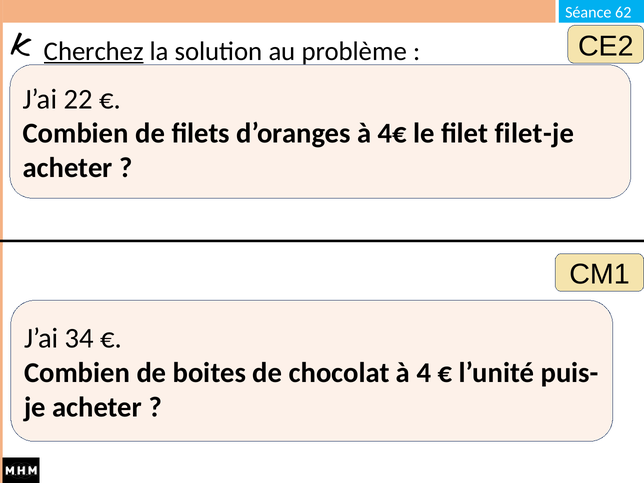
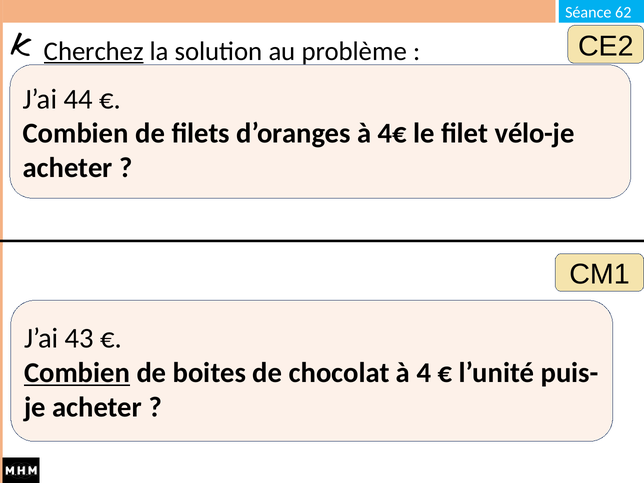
22: 22 -> 44 (78, 99)
filet-je: filet-je -> vélo-je (535, 133)
34: 34 -> 43 (79, 338)
Combien underline: none -> present (77, 373)
